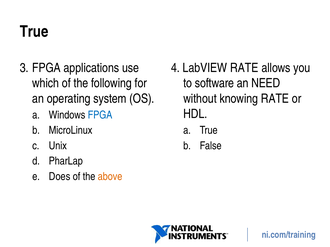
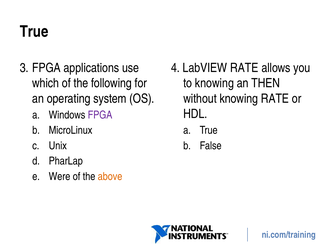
to software: software -> knowing (214, 83)
NEED: NEED -> THEN (266, 83)
FPGA colour: blue -> purple (100, 115)
Does: Does -> Were (60, 177)
